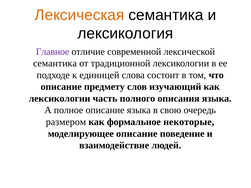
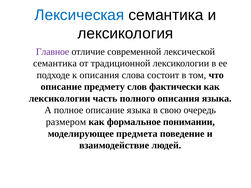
Лексическая colour: orange -> blue (79, 15)
к единицей: единицей -> описания (99, 75)
изучающий: изучающий -> фактически (175, 87)
некоторые: некоторые -> понимании (189, 122)
моделирующее описание: описание -> предмета (137, 134)
